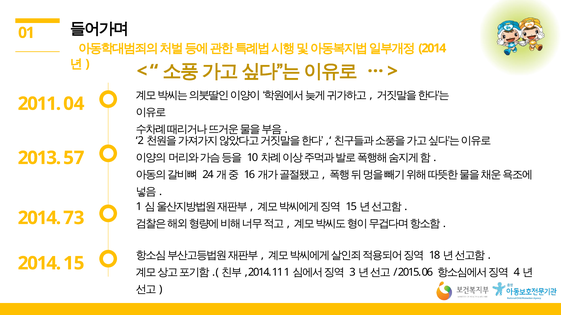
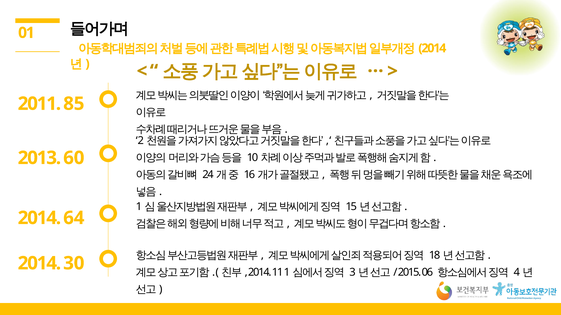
04: 04 -> 85 (74, 104)
57: 57 -> 60 (74, 158)
73: 73 -> 64 (74, 218)
15: 15 -> 30 (74, 264)
